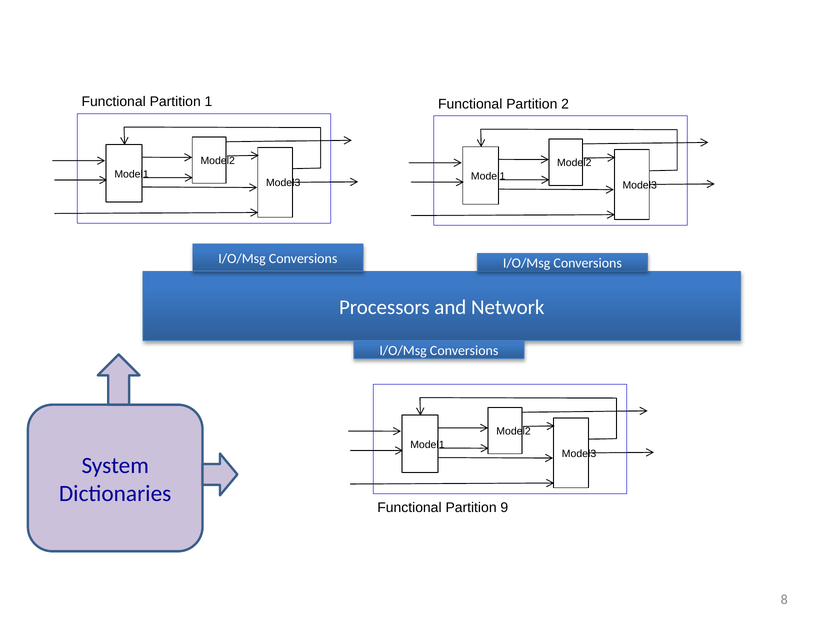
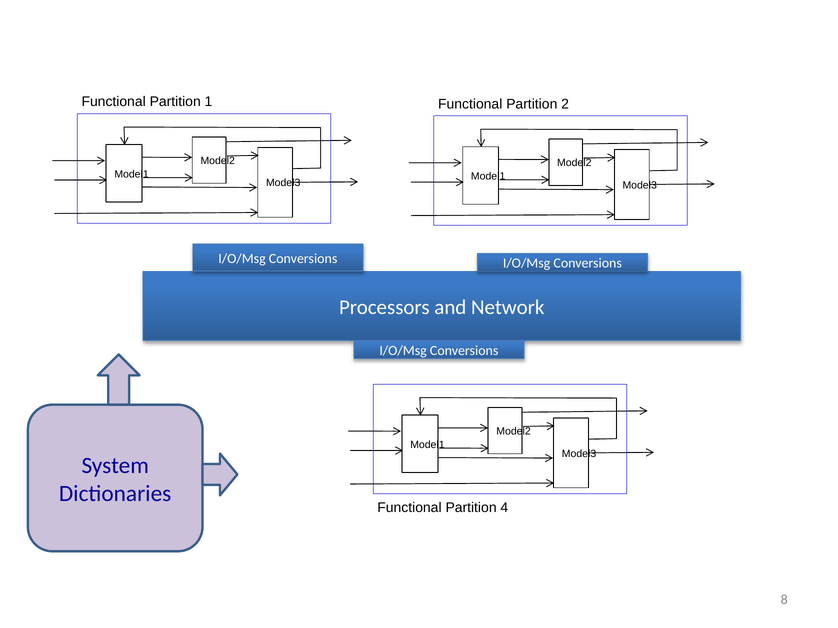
9: 9 -> 4 (504, 508)
